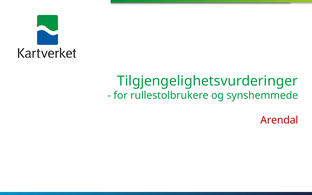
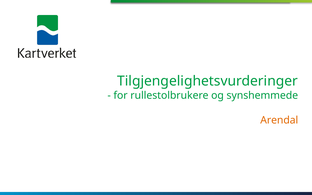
Arendal colour: red -> orange (279, 120)
